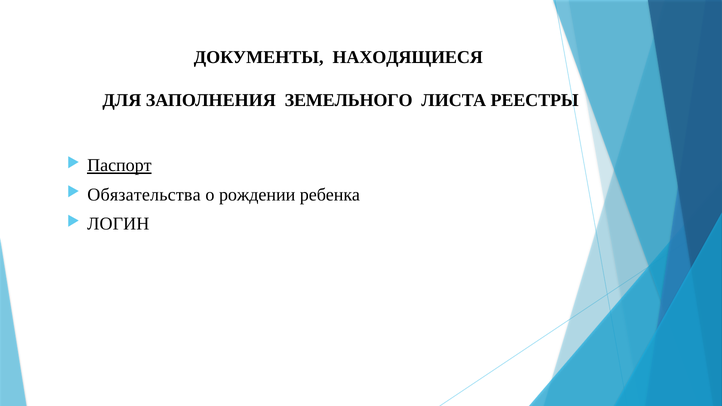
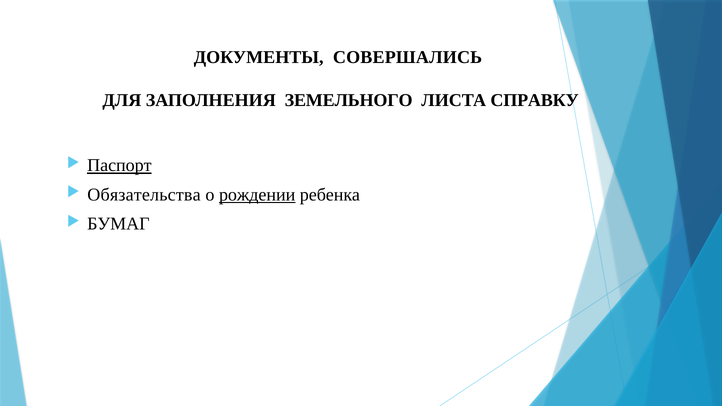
НАХОДЯЩИЕСЯ: НАХОДЯЩИЕСЯ -> СОВЕРШАЛИСЬ (408, 57)
РЕЕСТРЫ: РЕЕСТРЫ -> СПРАВКУ (535, 101)
рождении underline: none -> present (257, 195)
ЛОГИН: ЛОГИН -> БУМАГ (118, 224)
